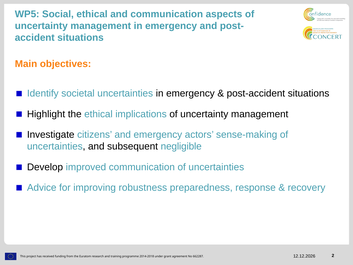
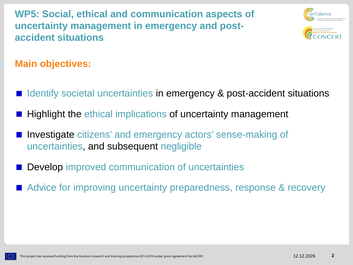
improving robustness: robustness -> uncertainty (143, 187)
